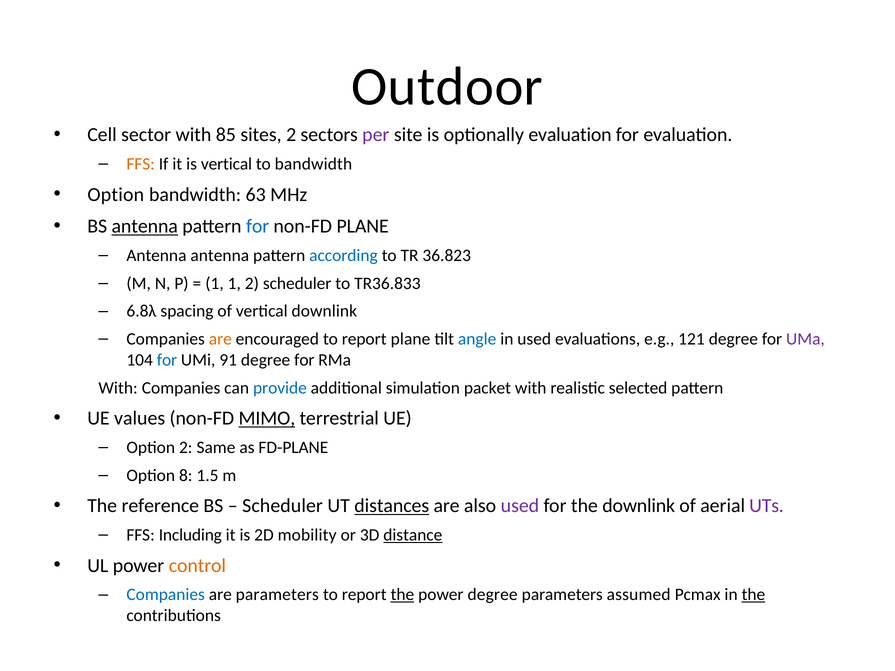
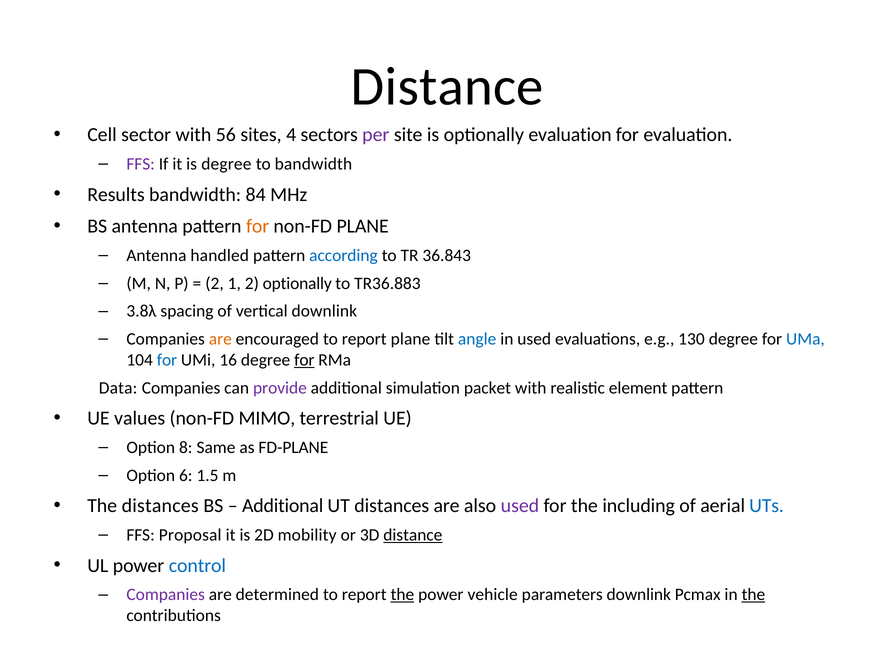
Outdoor: Outdoor -> Distance (447, 87)
85: 85 -> 56 (226, 135)
sites 2: 2 -> 4 (291, 135)
FFS colour: orange -> purple (141, 164)
is vertical: vertical -> degree (226, 164)
Option: Option -> Results (116, 195)
63: 63 -> 84 (256, 195)
antenna underline: present -> none (145, 226)
for colour: blue -> orange (258, 226)
Antenna antenna: antenna -> handled (220, 256)
36.823: 36.823 -> 36.843 (447, 256)
1: 1 -> 2 (215, 283)
2 scheduler: scheduler -> optionally (297, 283)
TR36.833: TR36.833 -> TR36.883 (387, 283)
6.8λ: 6.8λ -> 3.8λ (141, 311)
121: 121 -> 130 (692, 339)
UMa colour: purple -> blue (805, 339)
91: 91 -> 16 (228, 360)
for underline: none -> present (304, 360)
With: With -> Data (118, 388)
provide colour: blue -> purple (280, 388)
selected: selected -> element (638, 388)
MIMO underline: present -> none (267, 418)
Option 2: 2 -> 8 (186, 448)
8: 8 -> 6 (186, 476)
The reference: reference -> distances (160, 506)
Scheduler: Scheduler -> Additional (283, 506)
distances underline: present -> none (392, 506)
the downlink: downlink -> including (639, 506)
UTs colour: purple -> blue (767, 506)
Including: Including -> Proposal (190, 535)
control colour: orange -> blue (197, 566)
Companies colour: blue -> purple (166, 595)
are parameters: parameters -> determined (277, 595)
power degree: degree -> vehicle (493, 595)
parameters assumed: assumed -> downlink (639, 595)
